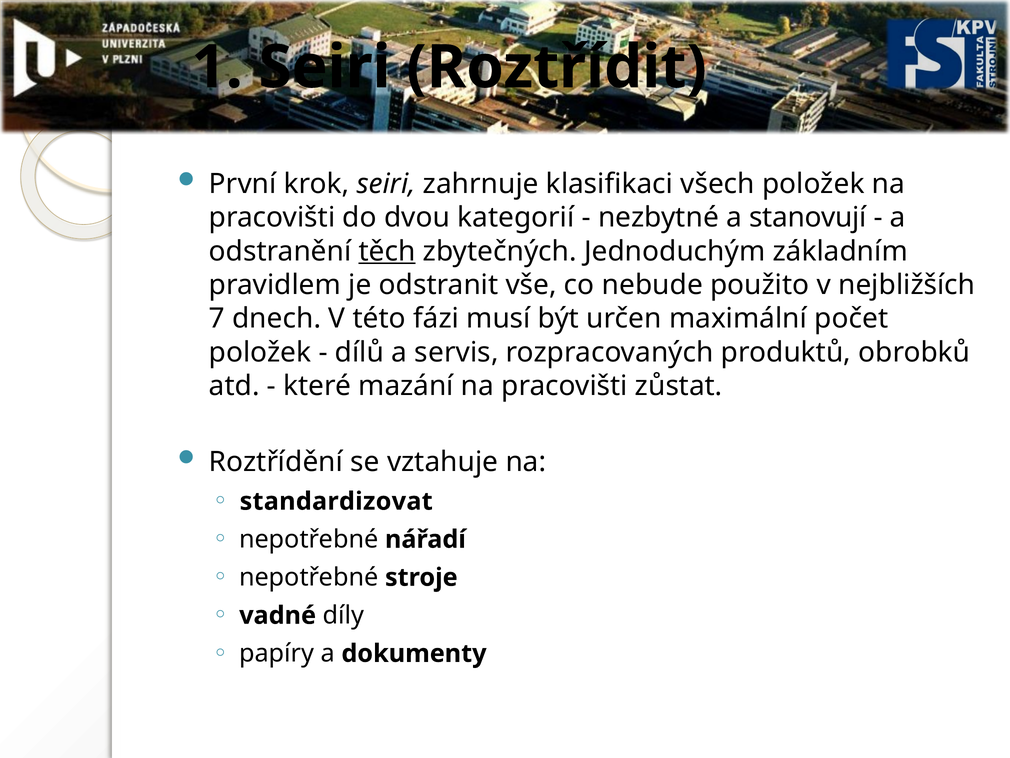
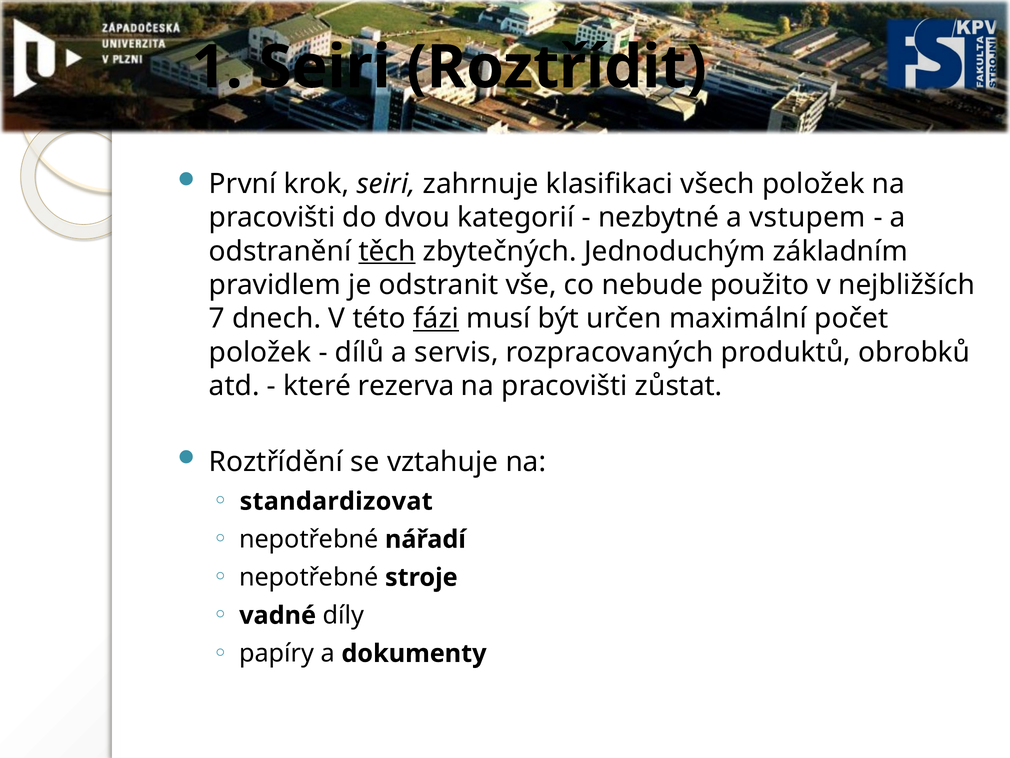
stanovují: stanovují -> vstupem (808, 217)
fázi underline: none -> present (436, 318)
mazání: mazání -> rezerva (406, 386)
